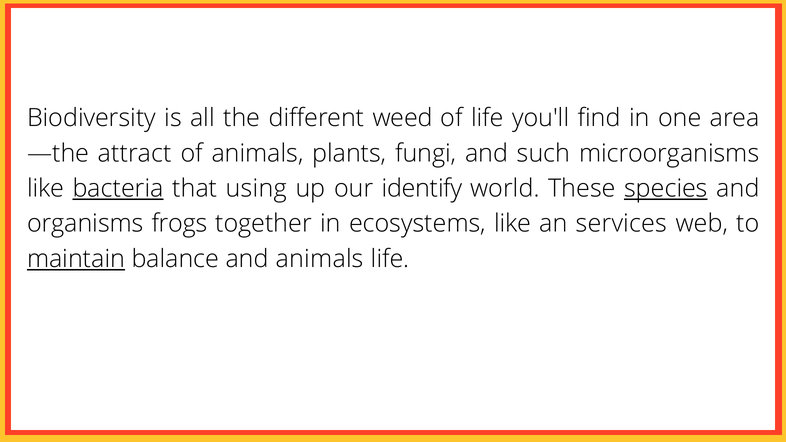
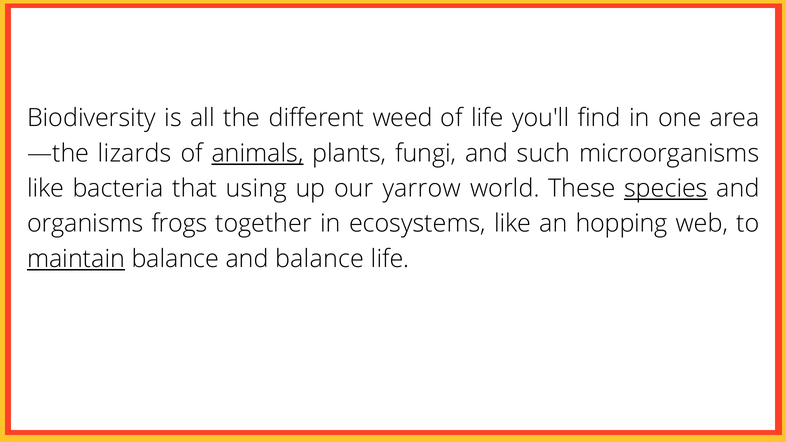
attract: attract -> lizards (135, 153)
animals underline: none -> present (257, 153)
bacteria underline: present -> none (118, 189)
identify: identify -> yarrow (422, 189)
services: services -> hopping (622, 224)
and animals: animals -> balance (320, 259)
